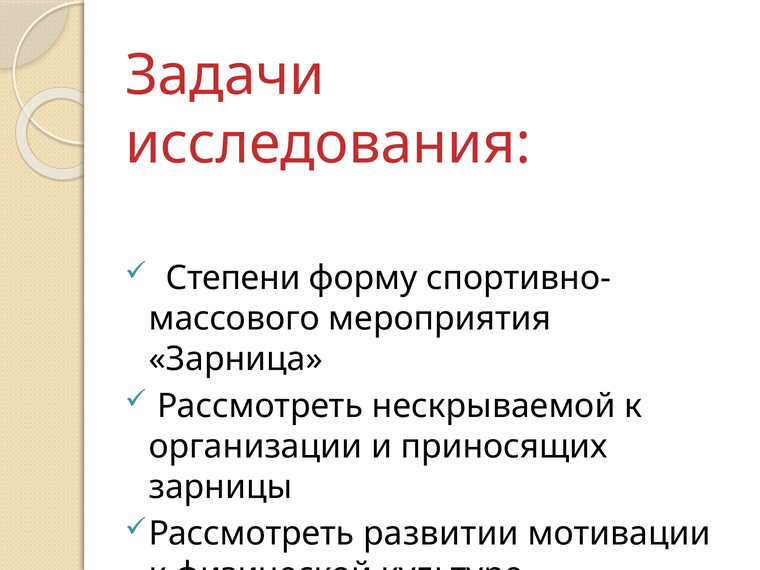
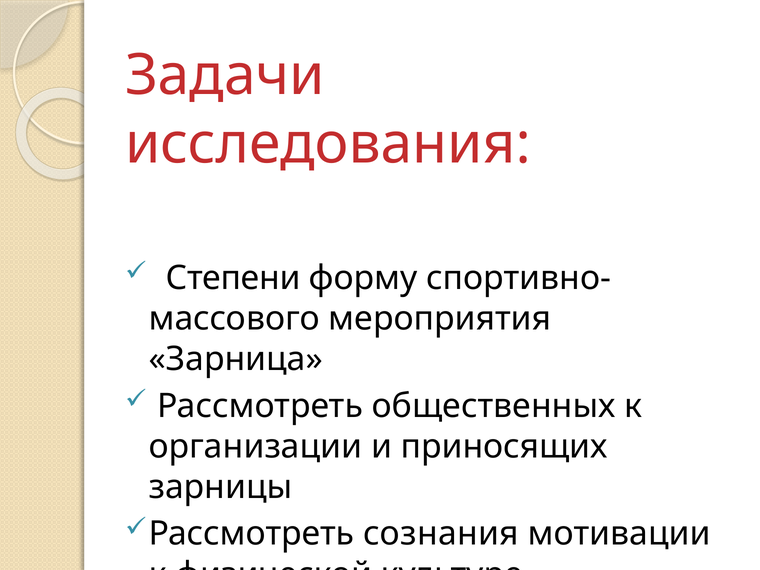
нескрываемой: нескрываемой -> общественных (494, 406)
развитии: развитии -> сознания (441, 534)
